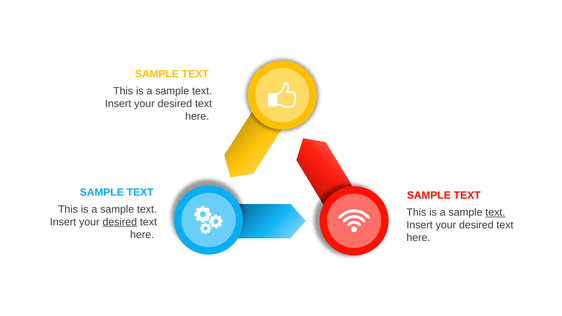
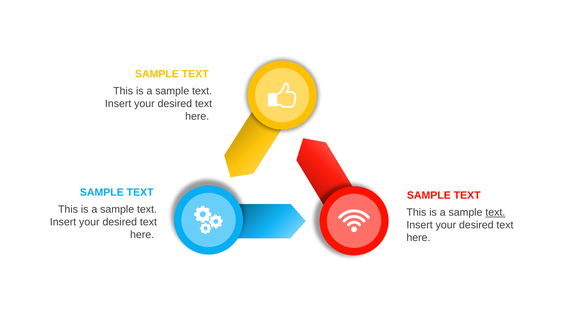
desired underline: present -> none (120, 222)
